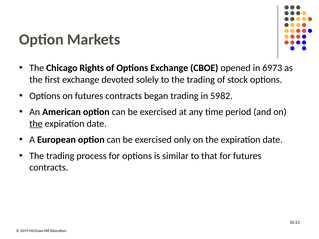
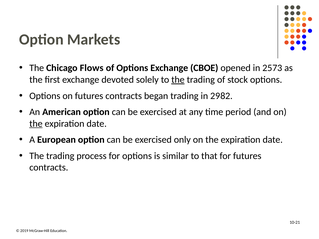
Rights: Rights -> Flows (92, 68)
69: 69 -> 25 (267, 68)
the underline: none -> present (178, 80)
59: 59 -> 29 (215, 96)
